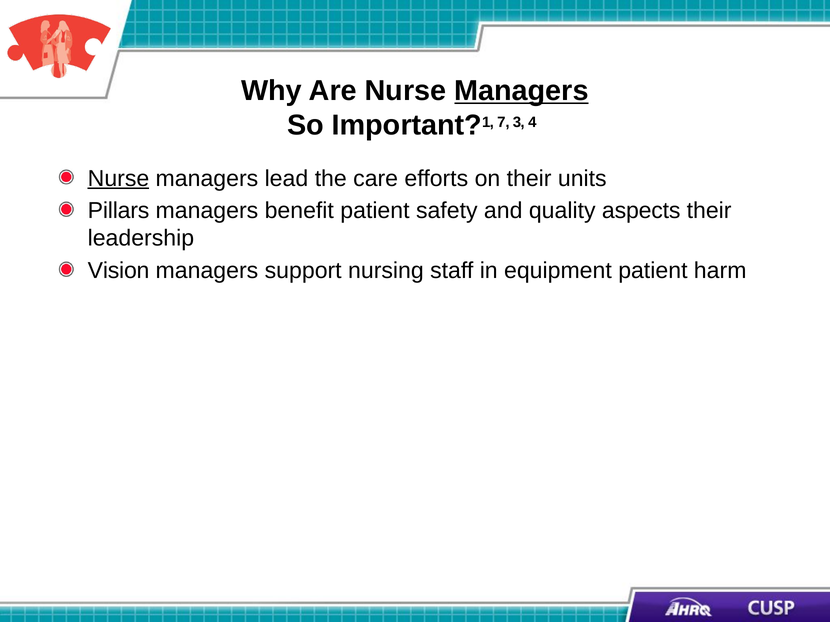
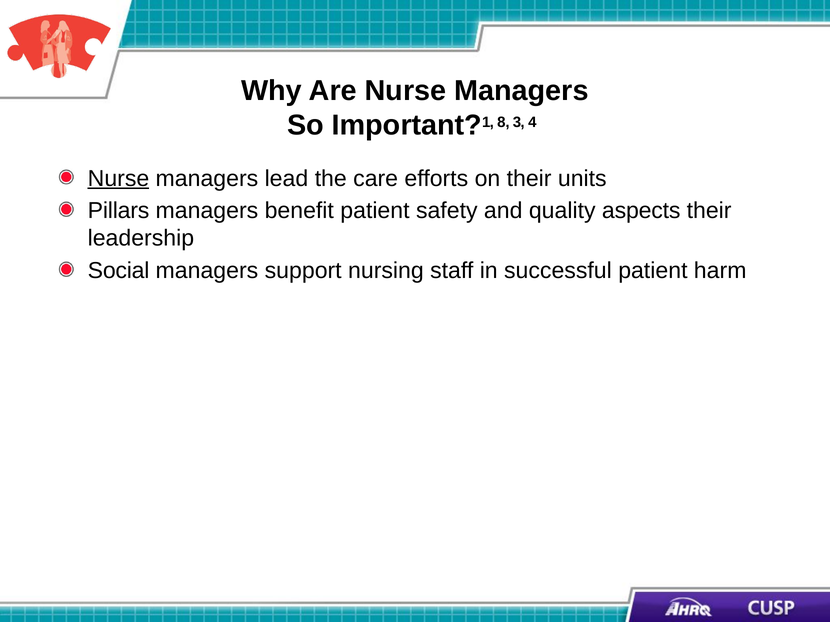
Managers underline: present -> none (521, 91)
7: 7 -> 8 (503, 122)
Vision: Vision -> Social (119, 271)
equipment: equipment -> successful (558, 271)
